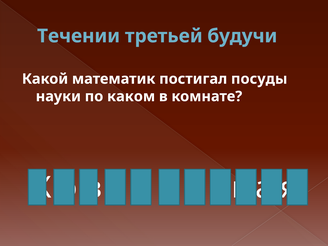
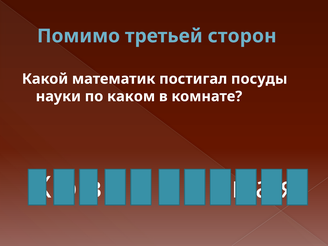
Течении: Течении -> Помимо (79, 36)
будучи: будучи -> сторон (242, 36)
